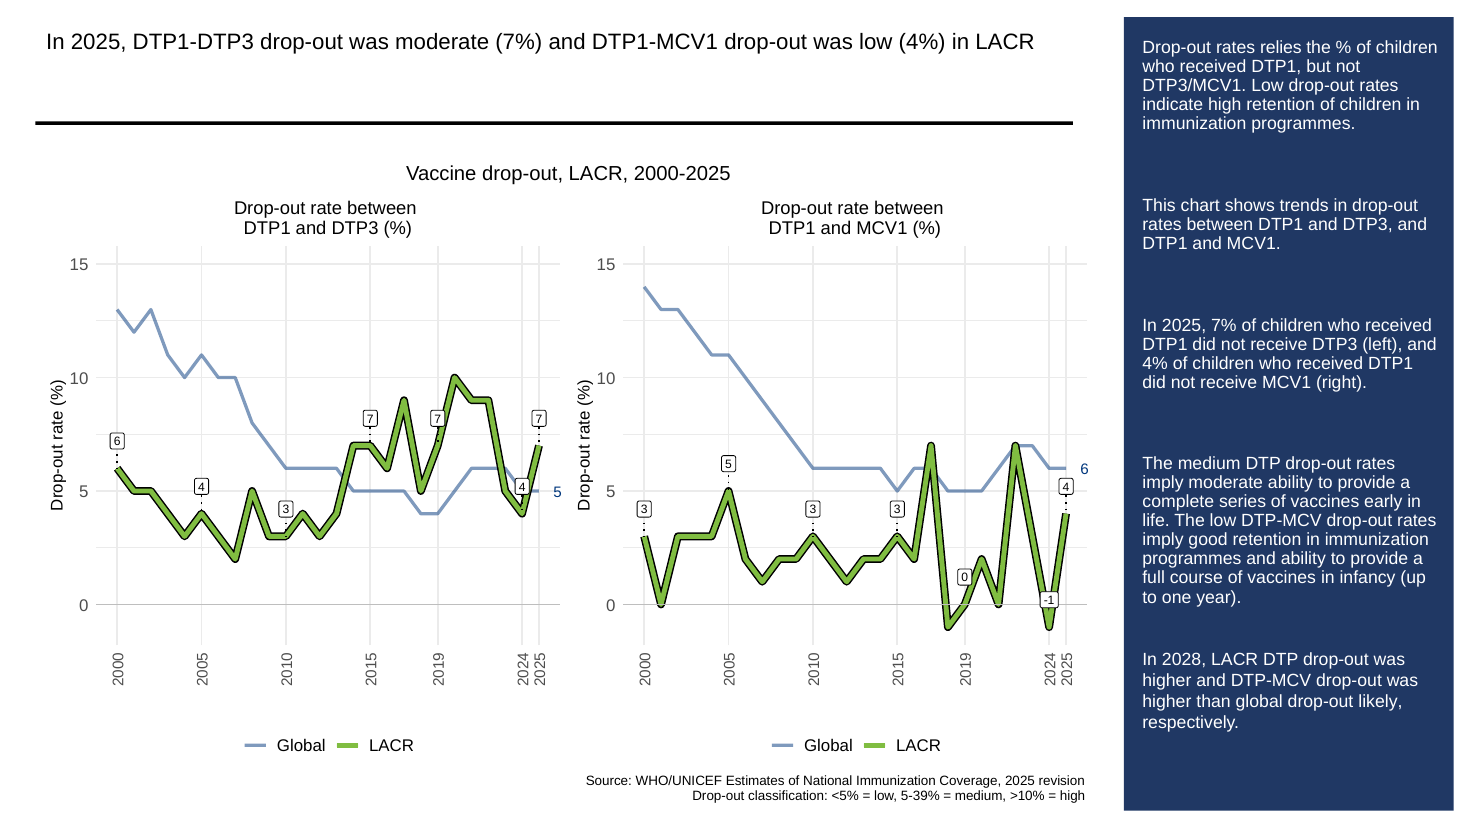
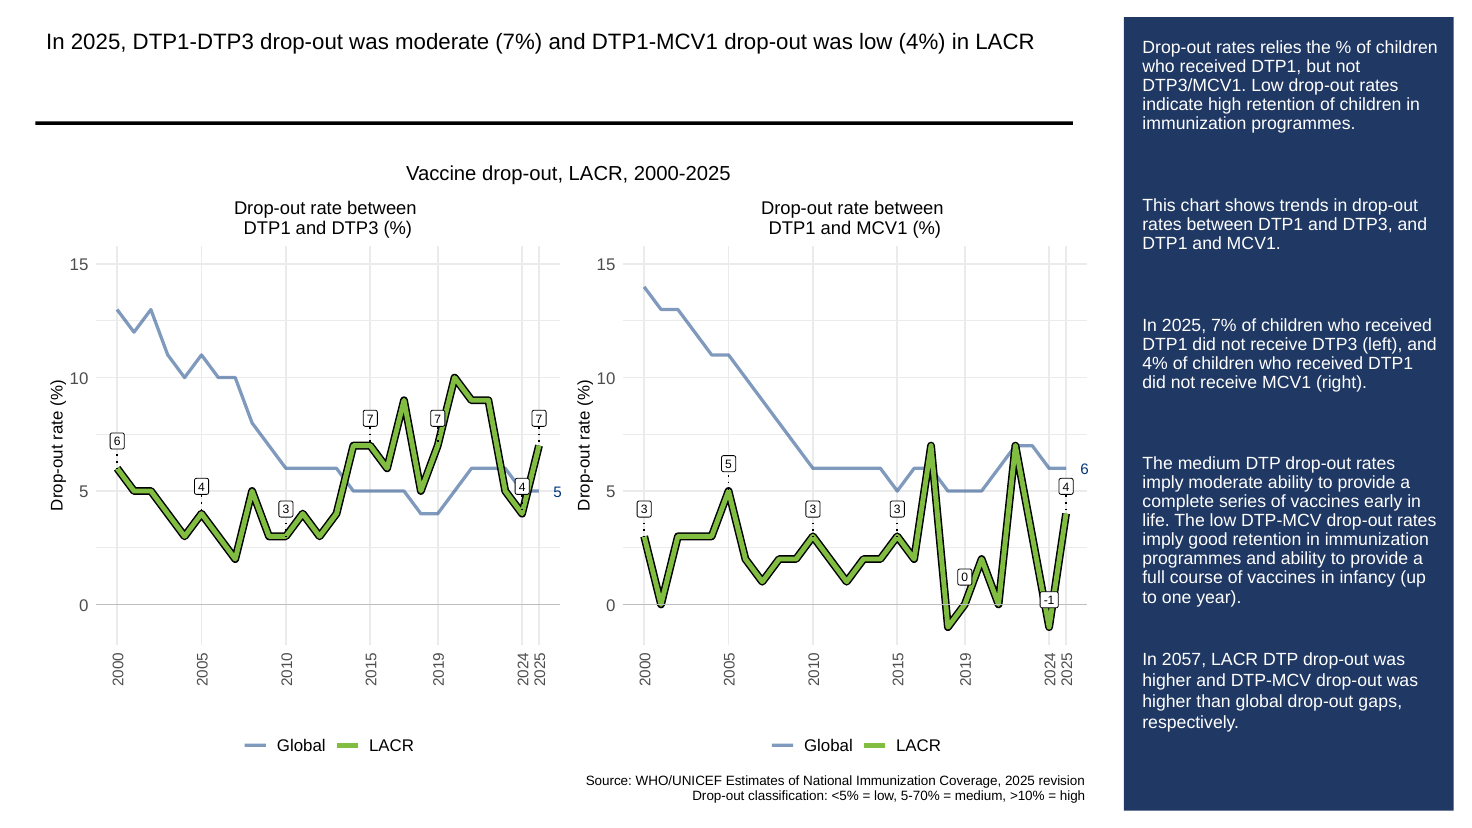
2028: 2028 -> 2057 (1184, 659)
likely: likely -> gaps (1380, 702)
5-39%: 5-39% -> 5-70% (920, 796)
